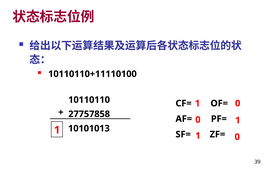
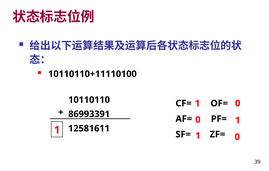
27757858: 27757858 -> 86993391 (89, 114)
10101013: 10101013 -> 12581611 (89, 128)
